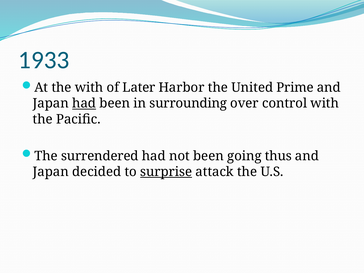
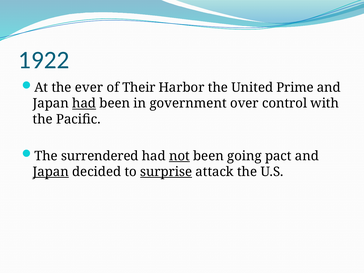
1933: 1933 -> 1922 (44, 60)
the with: with -> ever (89, 88)
Later: Later -> Their (139, 88)
surrounding: surrounding -> government (188, 103)
not underline: none -> present (179, 156)
thus: thus -> pact (278, 156)
Japan underline: none -> present (51, 172)
